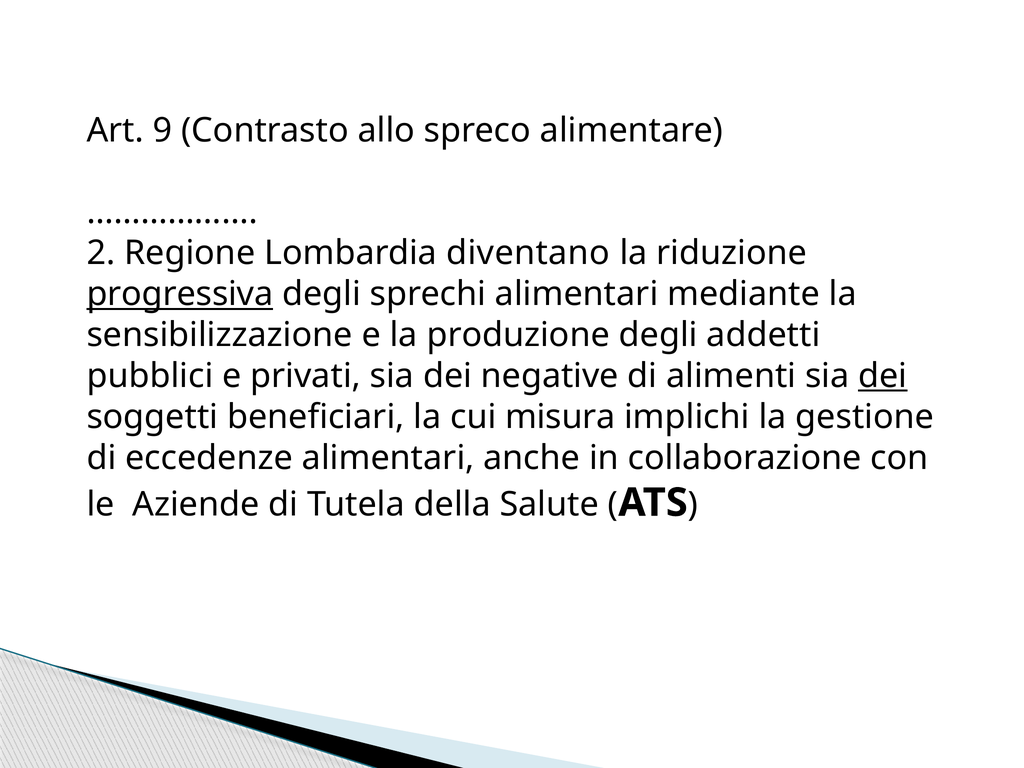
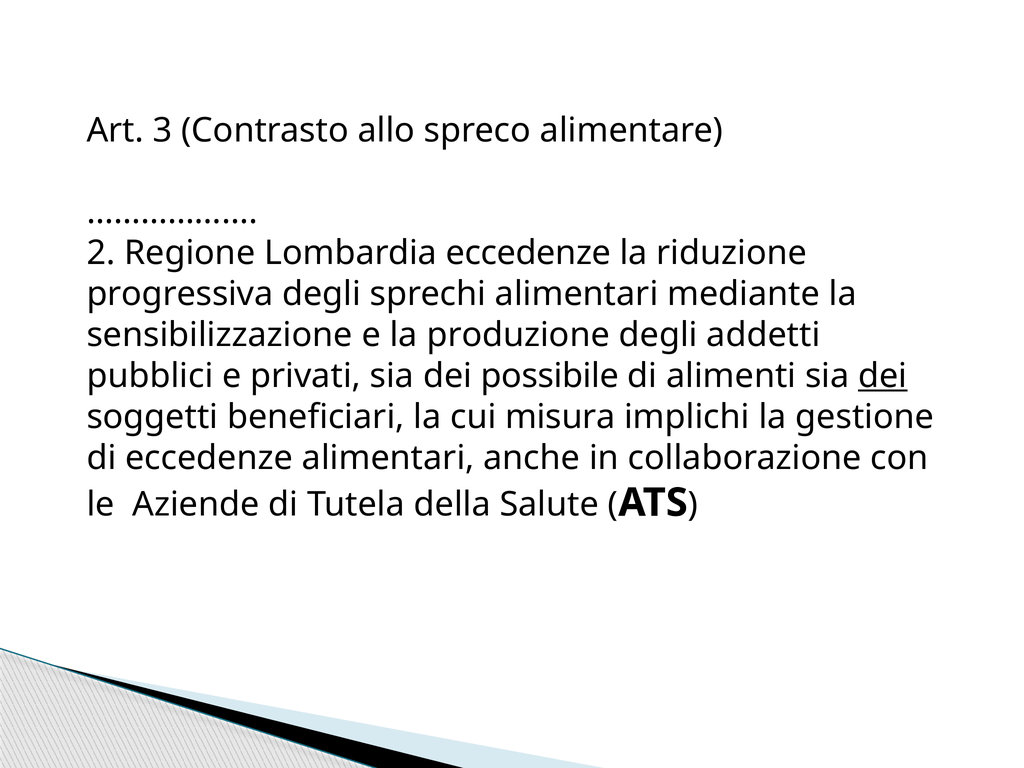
9: 9 -> 3 (163, 130)
Lombardia diventano: diventano -> eccedenze (528, 253)
progressiva underline: present -> none (180, 294)
negative: negative -> possibile (550, 376)
